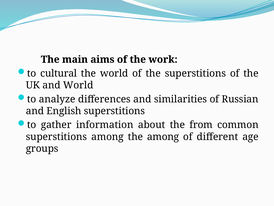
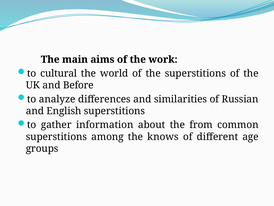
and World: World -> Before (78, 85)
the among: among -> knows (163, 136)
